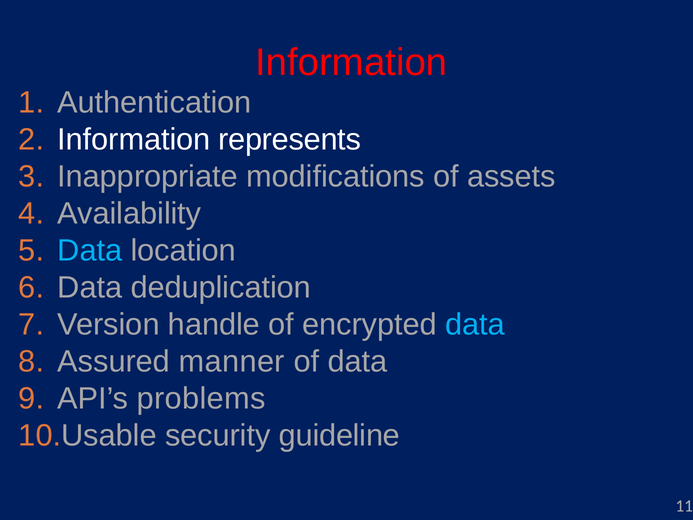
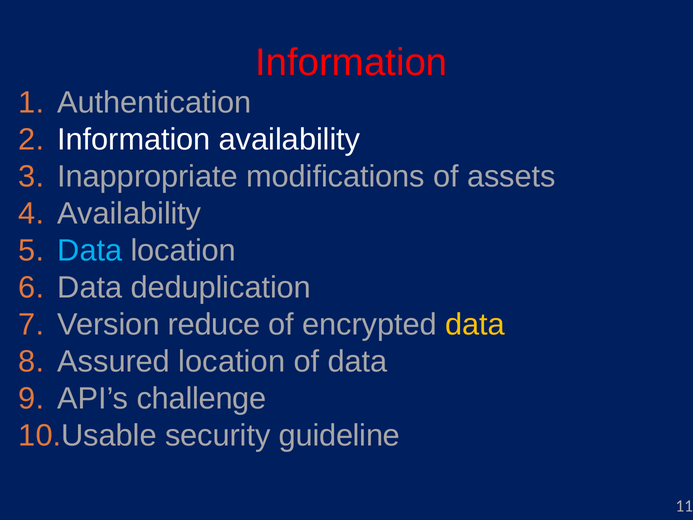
Information represents: represents -> availability (290, 140)
handle: handle -> reduce (214, 324)
data colour: light blue -> yellow (475, 324)
Assured manner: manner -> location (232, 361)
problems: problems -> challenge (202, 398)
